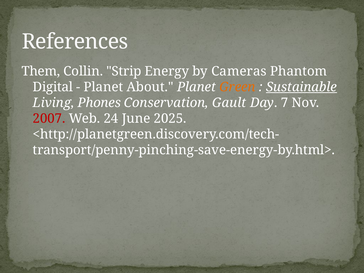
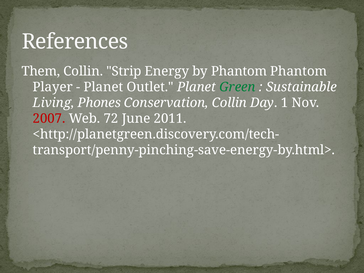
by Cameras: Cameras -> Phantom (239, 71)
Digital: Digital -> Player (53, 87)
About: About -> Outlet (150, 87)
Green colour: orange -> green (237, 87)
Sustainable underline: present -> none (302, 87)
Conservation Gault: Gault -> Collin (229, 103)
7: 7 -> 1 (285, 103)
24: 24 -> 72 (111, 119)
2025: 2025 -> 2011 (170, 119)
